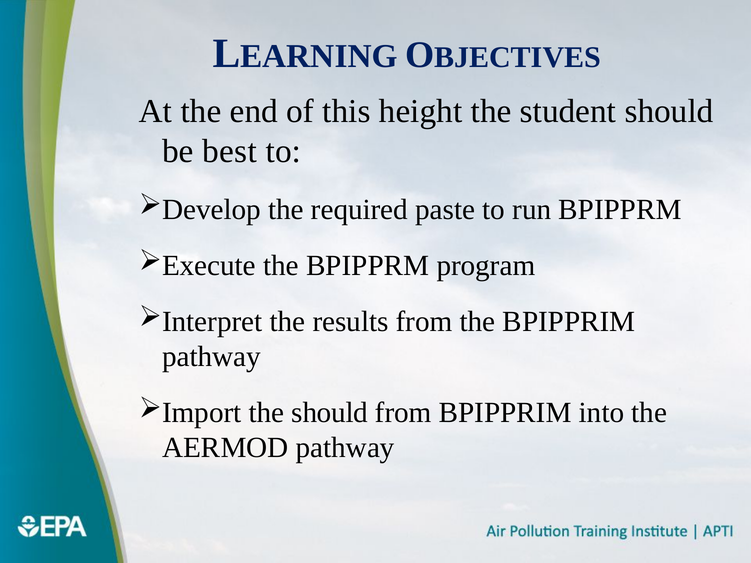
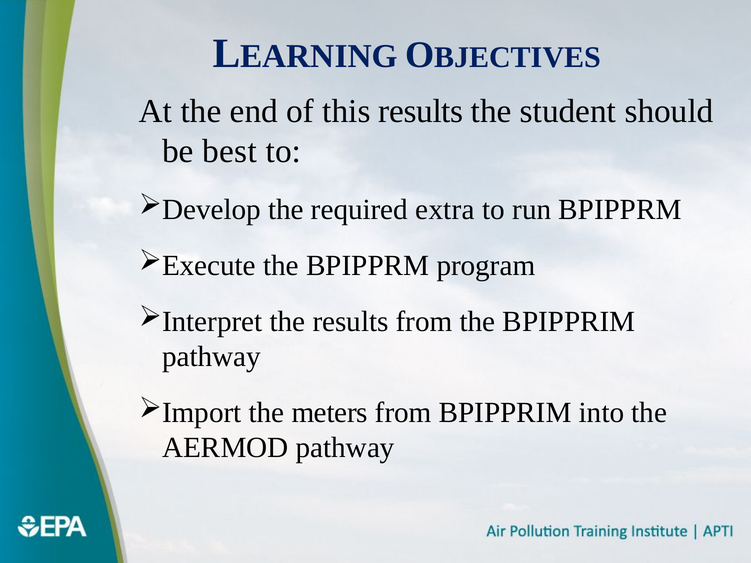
this height: height -> results (421, 111)
paste: paste -> extra (445, 210)
the should: should -> meters (330, 413)
